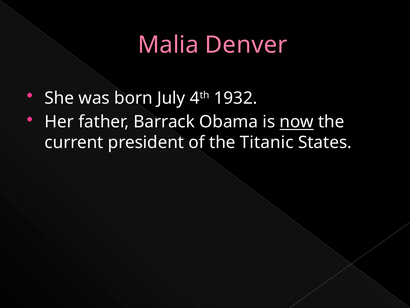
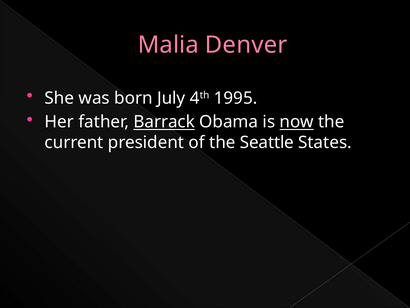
1932: 1932 -> 1995 (236, 98)
Barrack underline: none -> present (164, 122)
Titanic: Titanic -> Seattle (267, 142)
